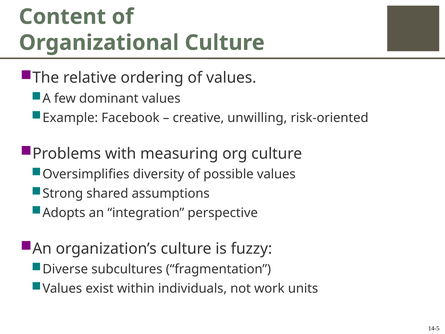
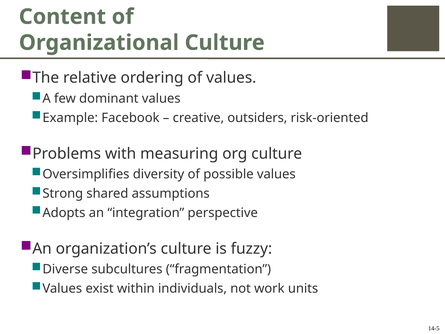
unwilling: unwilling -> outsiders (257, 118)
